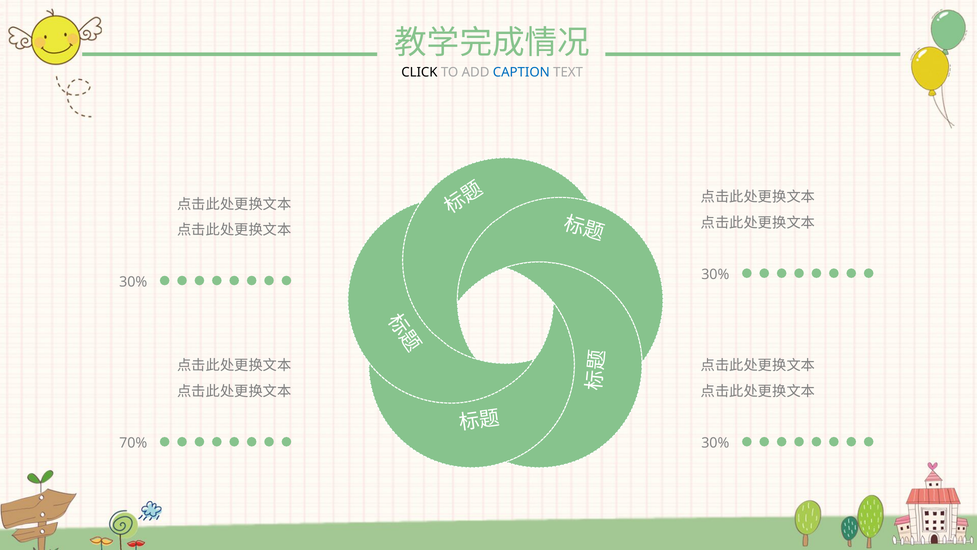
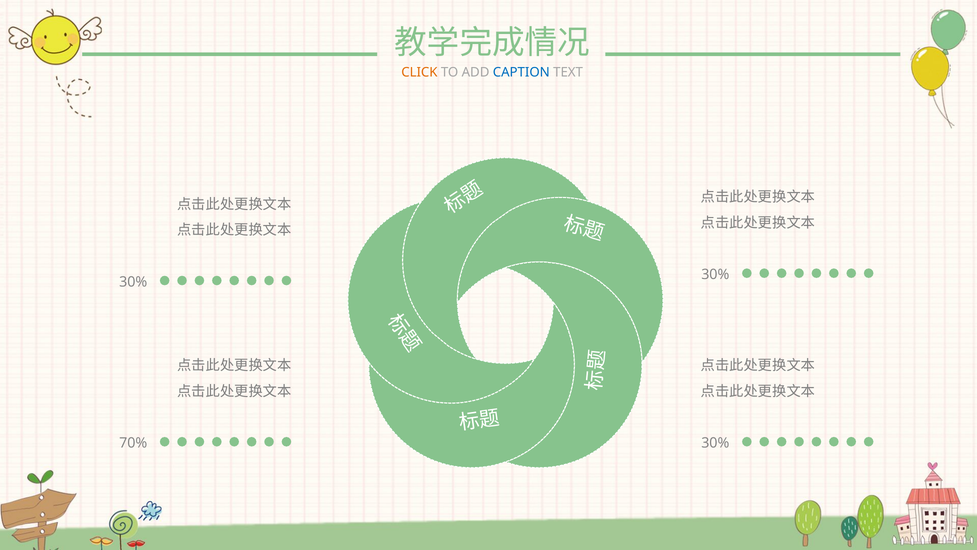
CLICK colour: black -> orange (419, 72)
